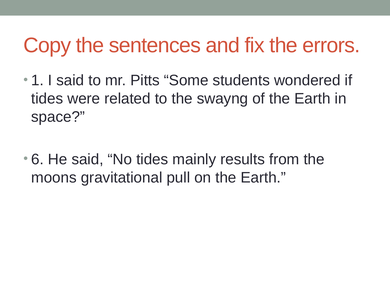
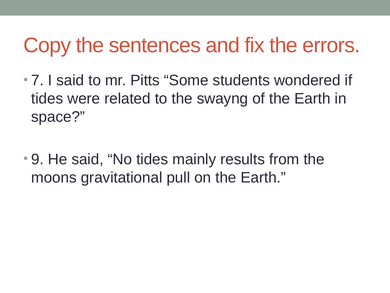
1: 1 -> 7 (38, 80)
6: 6 -> 9 (38, 159)
